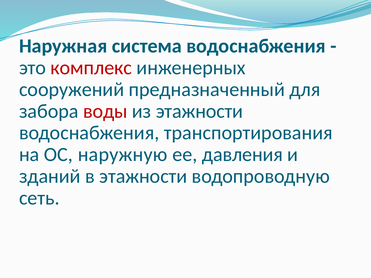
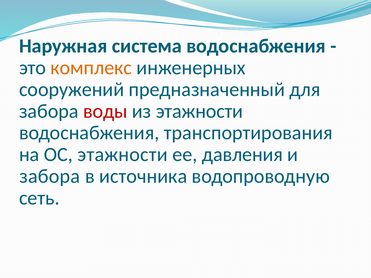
комплекс colour: red -> orange (91, 68)
ОС наружную: наружную -> этажности (123, 155)
зданий: зданий -> забора (50, 176)
в этажности: этажности -> источника (143, 176)
